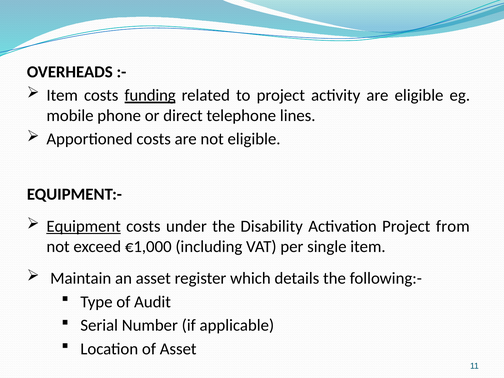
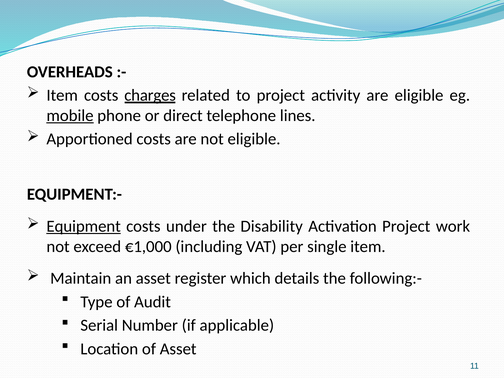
funding: funding -> charges (150, 95)
mobile underline: none -> present (70, 115)
from: from -> work (453, 226)
